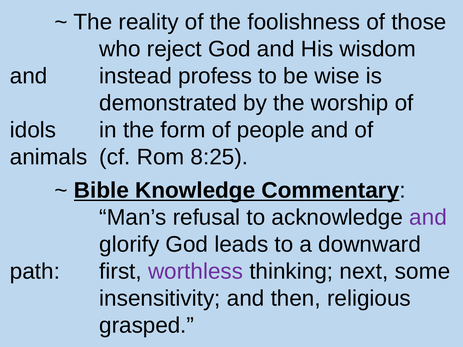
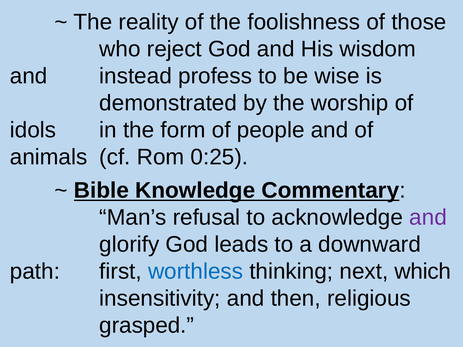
8:25: 8:25 -> 0:25 (219, 157)
worthless colour: purple -> blue (196, 272)
some: some -> which (423, 272)
